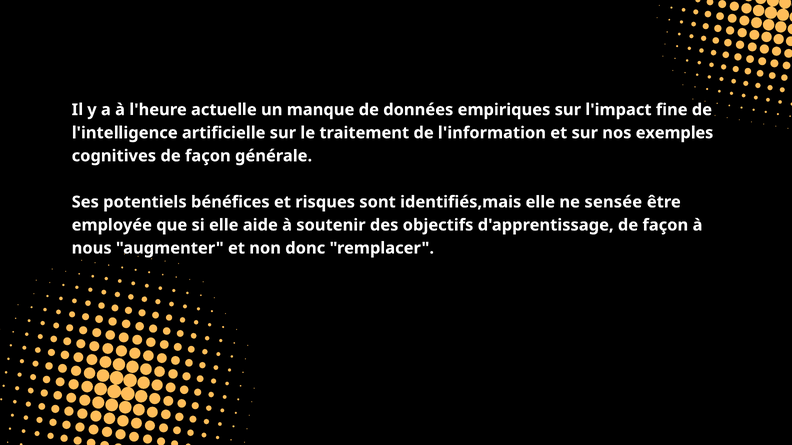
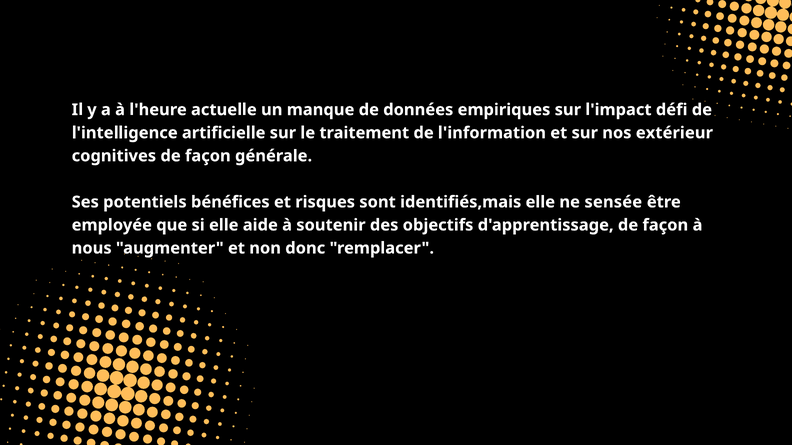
fine: fine -> défi (672, 110)
exemples: exemples -> extérieur (674, 133)
